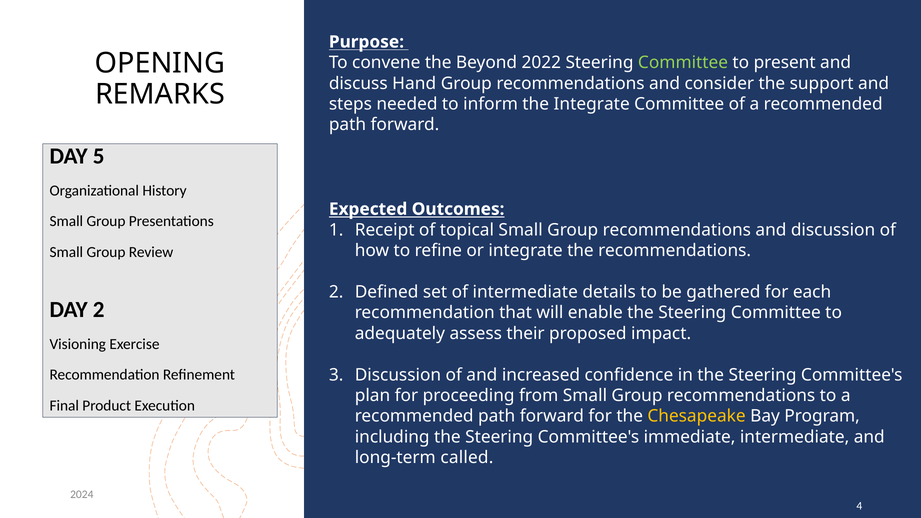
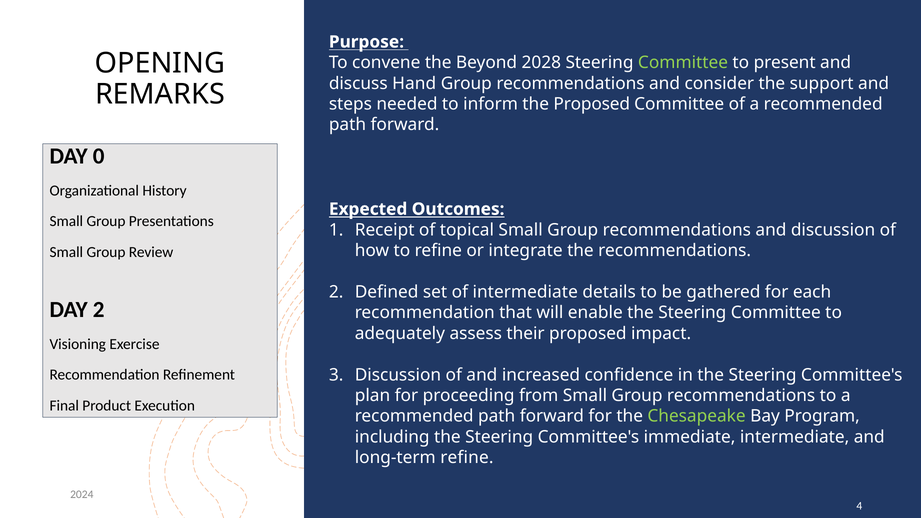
2022: 2022 -> 2028 (541, 63)
the Integrate: Integrate -> Proposed (592, 104)
5: 5 -> 0 (99, 156)
Chesapeake colour: yellow -> light green (697, 416)
long-term called: called -> refine (467, 458)
